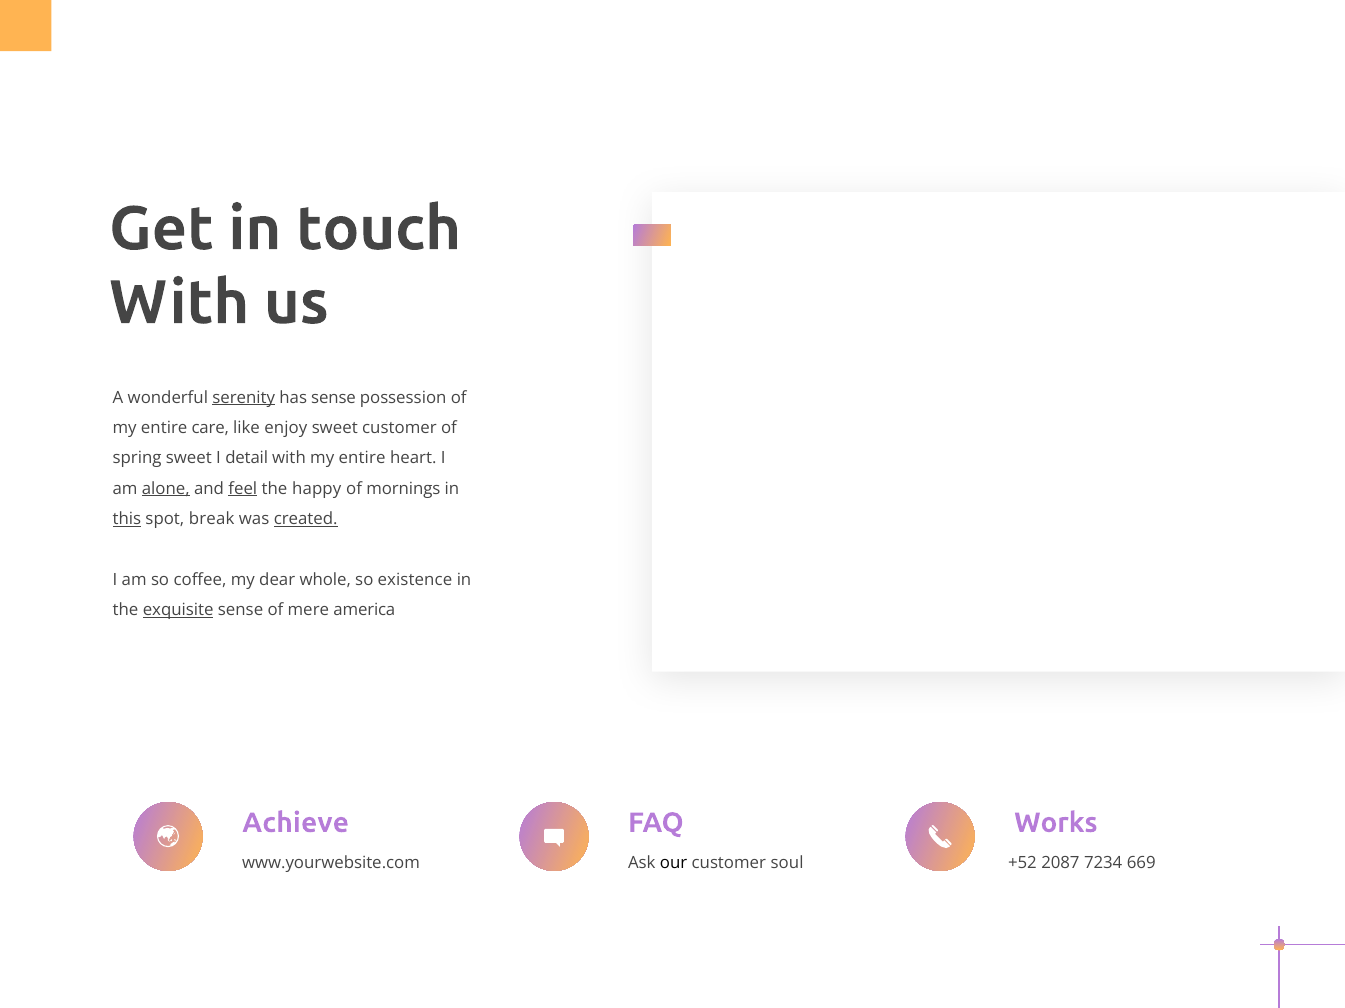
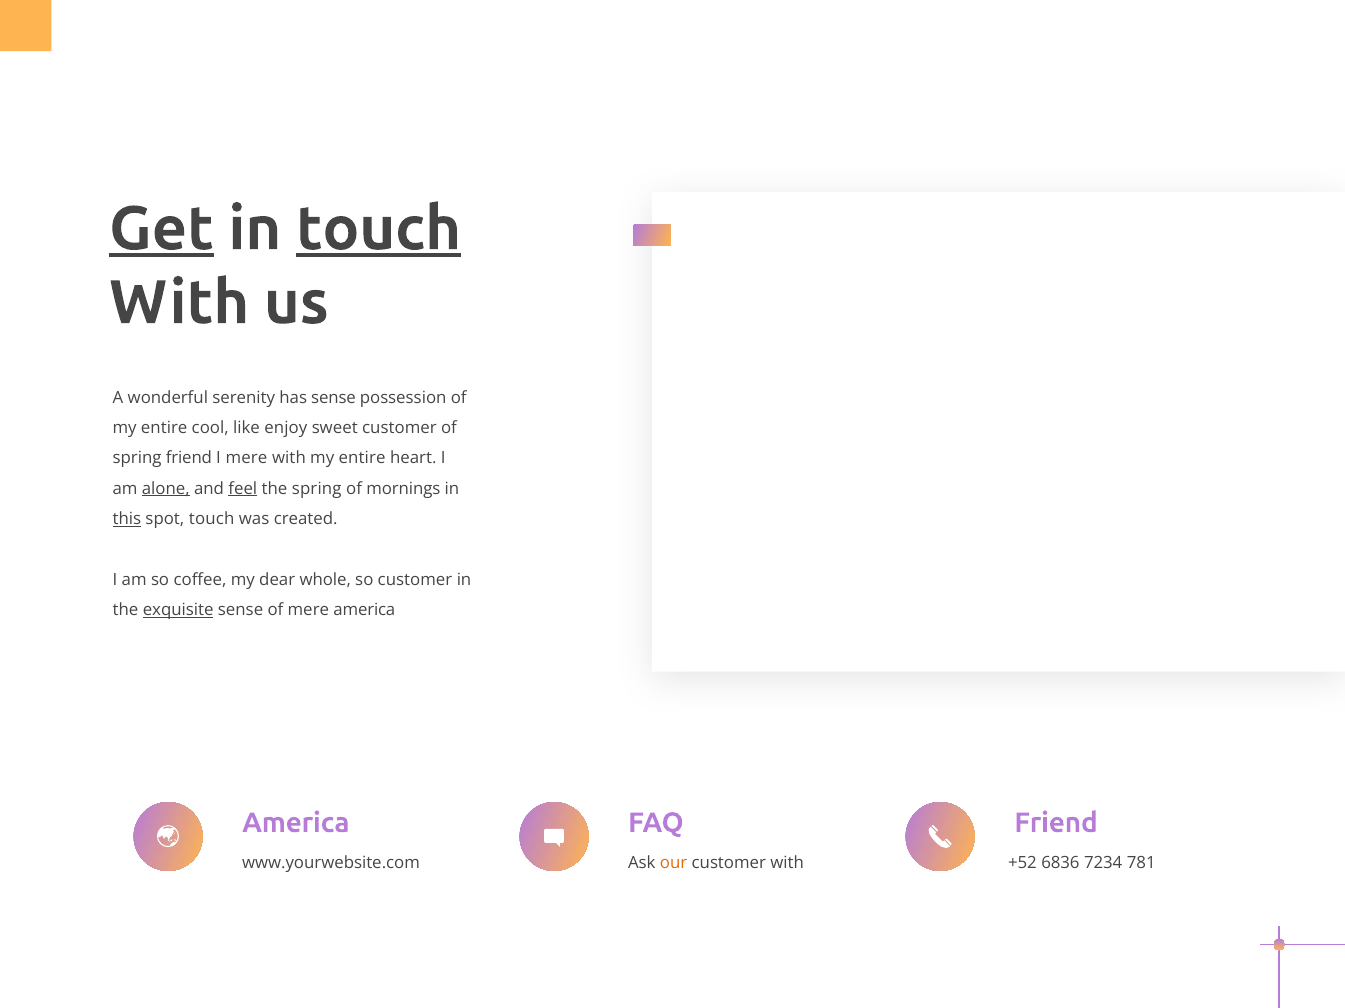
Get underline: none -> present (161, 229)
touch underline: none -> present (379, 229)
serenity underline: present -> none (244, 398)
care: care -> cool (210, 428)
spring sweet: sweet -> friend (189, 459)
I detail: detail -> mere (246, 459)
the happy: happy -> spring (317, 489)
spot break: break -> touch (212, 519)
created underline: present -> none (306, 519)
so existence: existence -> customer (415, 580)
Achieve: Achieve -> America (296, 823)
FAQ Works: Works -> Friend (1056, 823)
our colour: black -> orange (674, 864)
customer soul: soul -> with (787, 864)
2087: 2087 -> 6836 (1060, 864)
669: 669 -> 781 (1141, 864)
